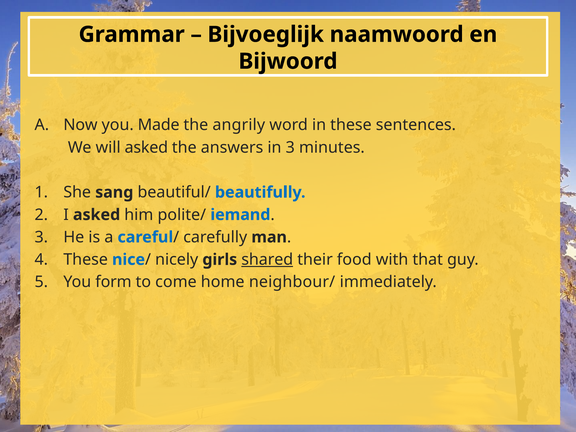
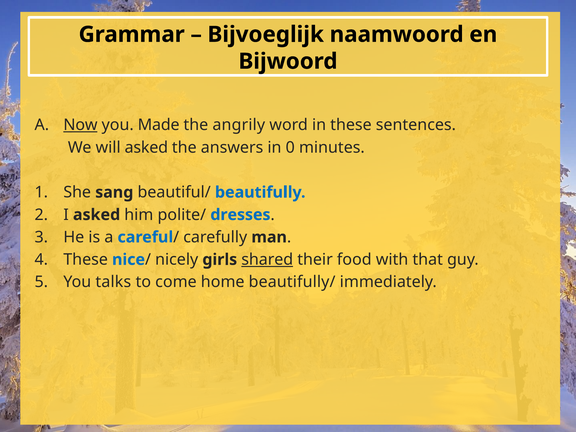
Now underline: none -> present (80, 125)
in 3: 3 -> 0 (290, 147)
iemand: iemand -> dresses (240, 215)
form: form -> talks (113, 282)
neighbour/: neighbour/ -> beautifully/ (292, 282)
